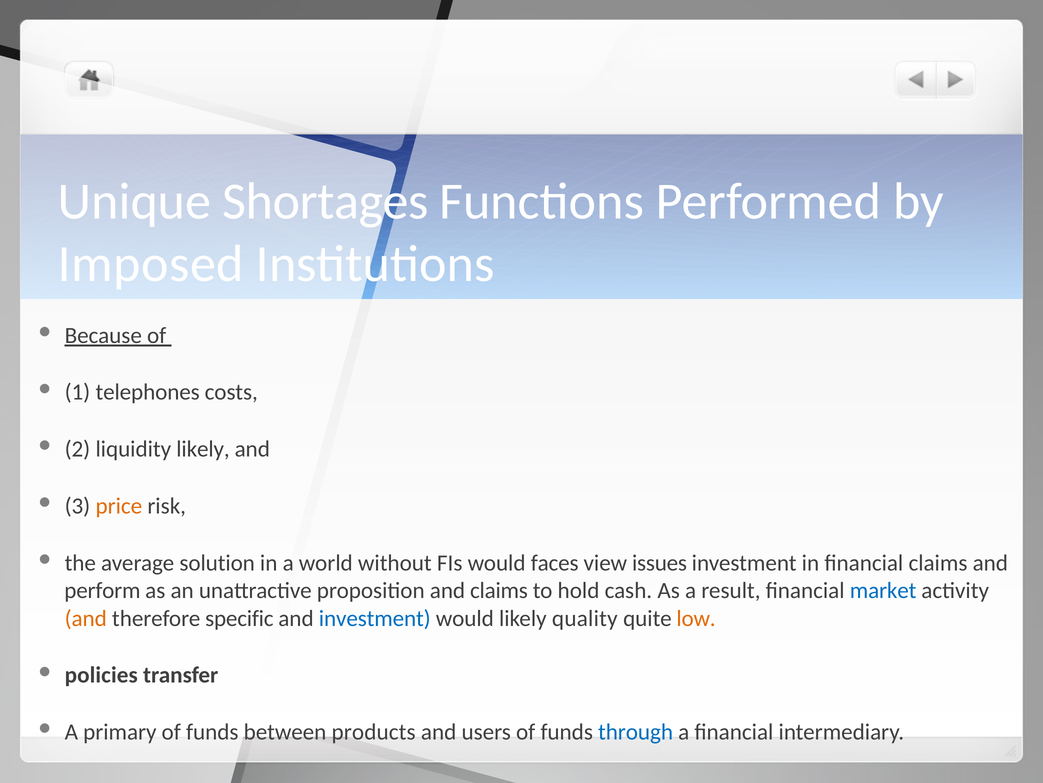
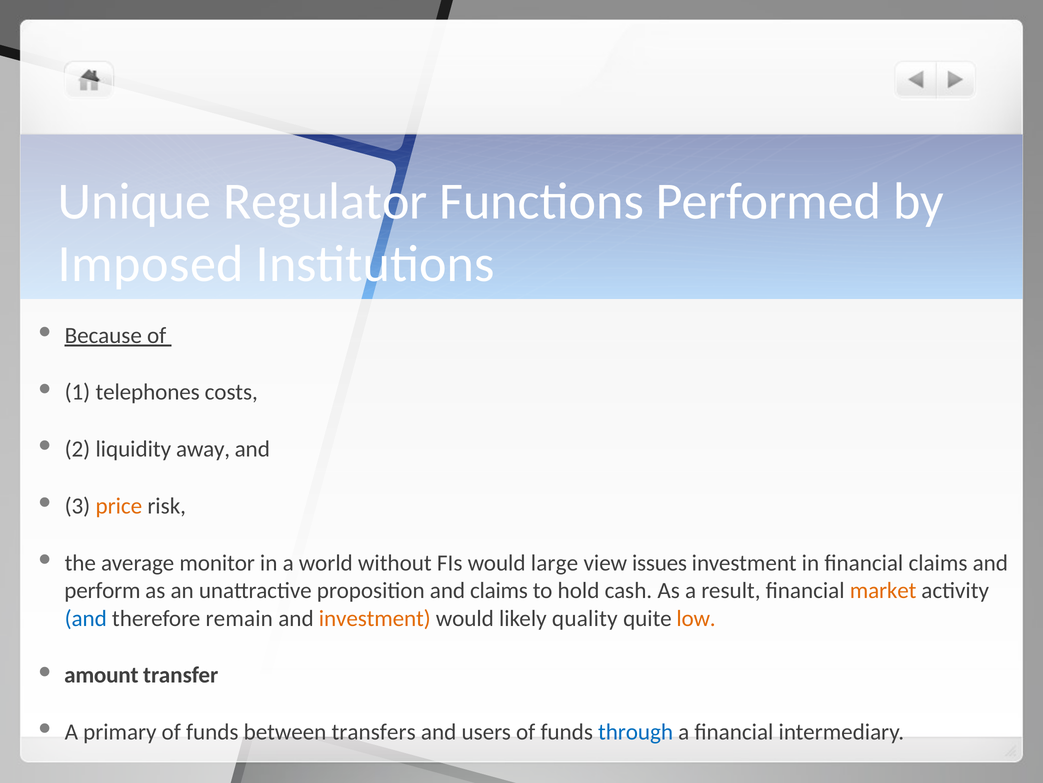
Shortages: Shortages -> Regulator (325, 201)
liquidity likely: likely -> away (203, 449)
solution: solution -> monitor (217, 562)
faces: faces -> large (555, 562)
market colour: blue -> orange (883, 590)
and colour: orange -> blue (86, 618)
specific: specific -> remain (239, 618)
investment colour: blue -> orange (375, 618)
policies: policies -> amount (101, 675)
products: products -> transfers (374, 731)
